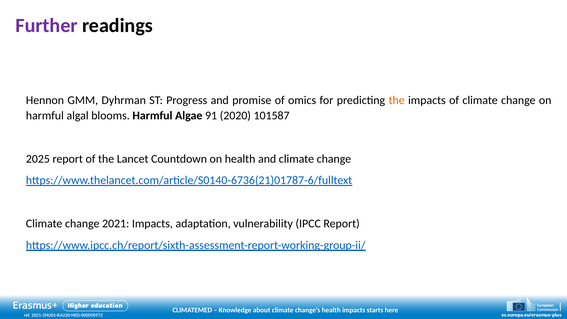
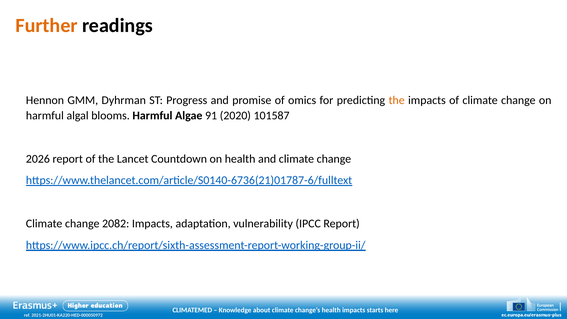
Further colour: purple -> orange (47, 26)
2025: 2025 -> 2026 (38, 159)
2021: 2021 -> 2082 (116, 224)
